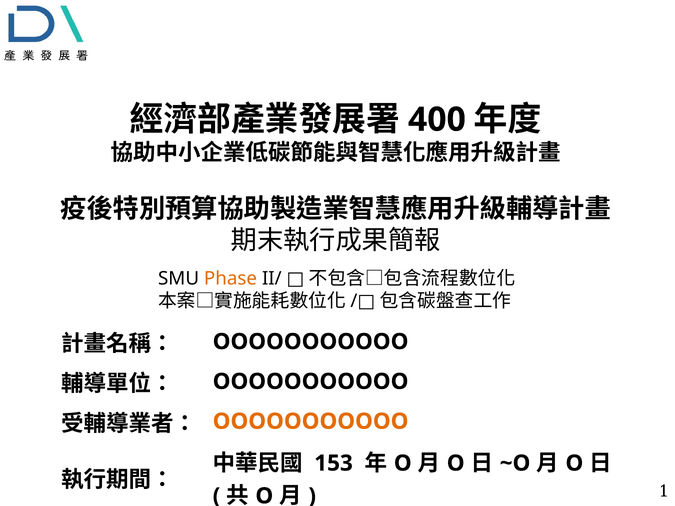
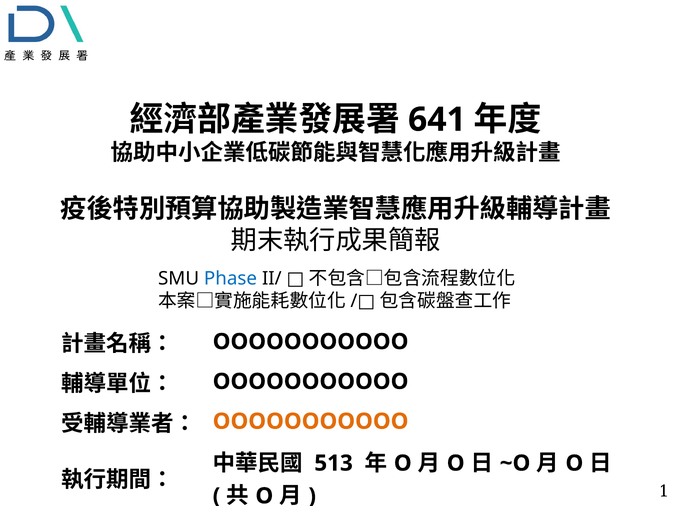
400: 400 -> 641 (437, 120)
Phase colour: orange -> blue (231, 279)
153: 153 -> 513 (334, 463)
